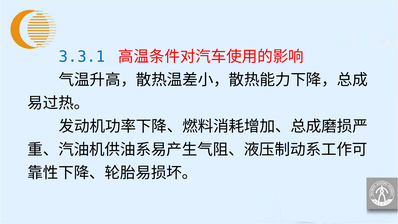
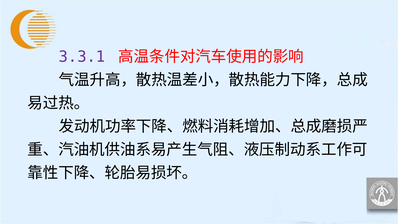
3.3.1 colour: blue -> purple (82, 57)
